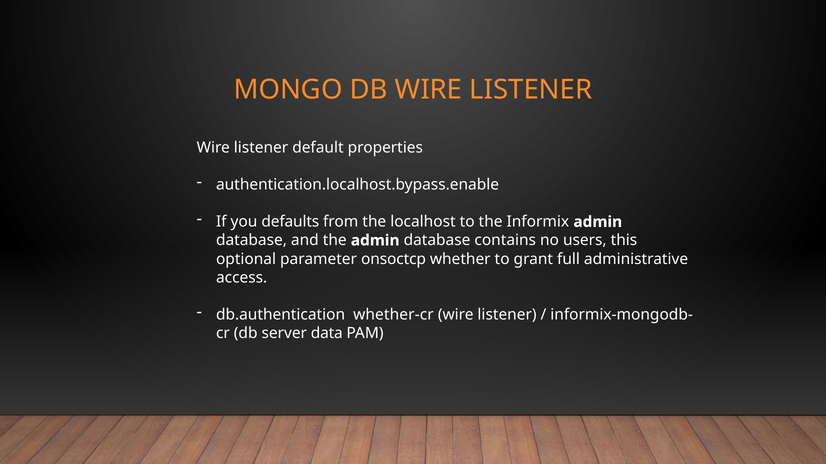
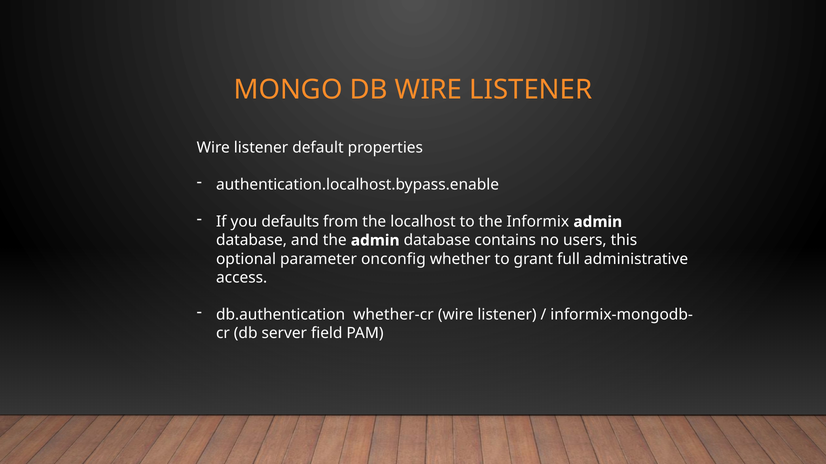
onsoctcp: onsoctcp -> onconfig (393, 259)
data: data -> field (327, 334)
